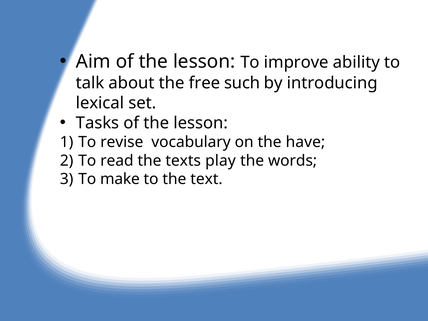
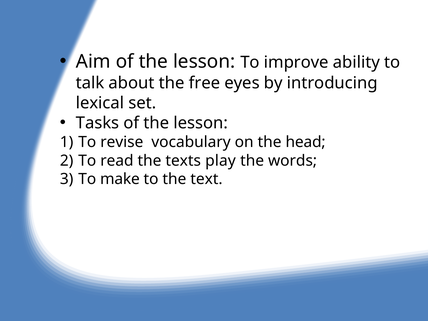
such: such -> eyes (242, 83)
have: have -> head (306, 142)
